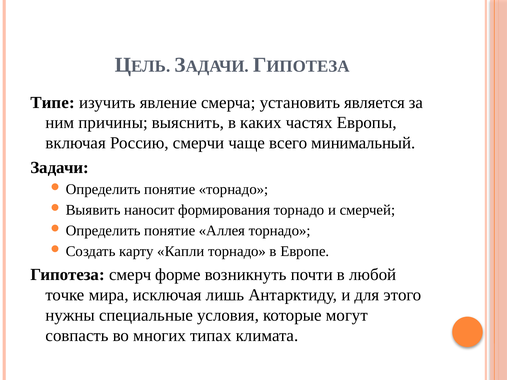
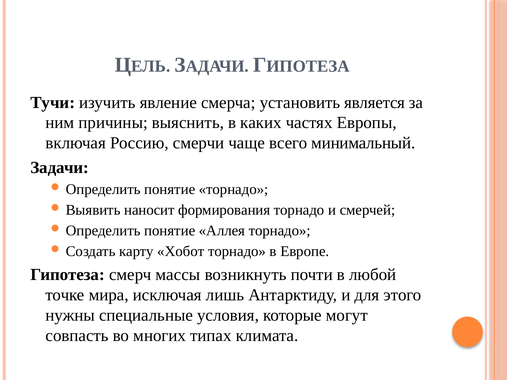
Типе: Типе -> Тучи (53, 103)
Капли: Капли -> Хобот (181, 252)
форме: форме -> массы (178, 275)
